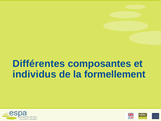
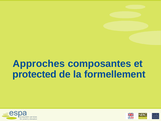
Différentes: Différentes -> Approches (39, 64)
individus: individus -> protected (34, 74)
